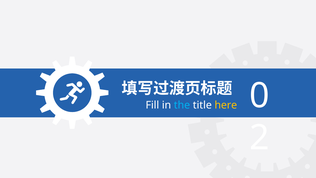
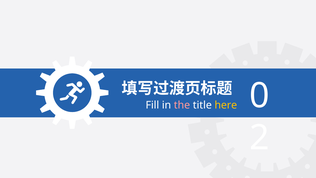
the colour: light blue -> pink (182, 105)
